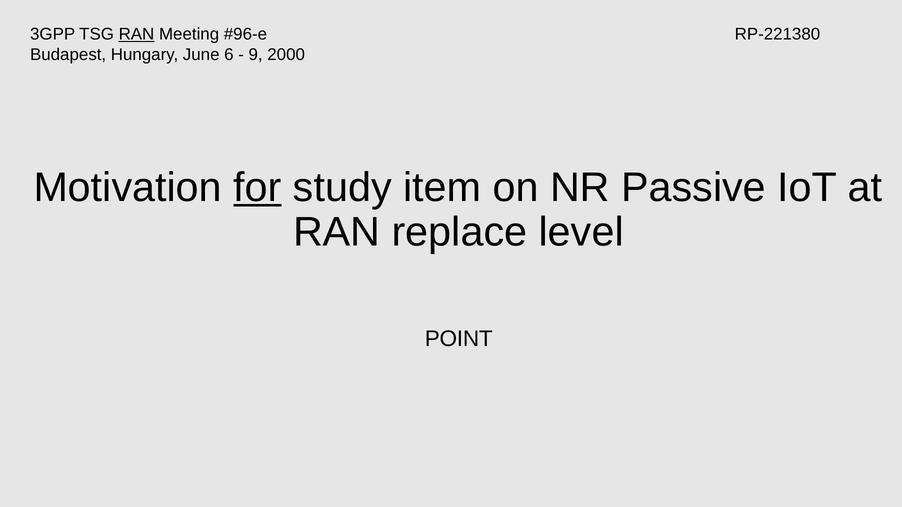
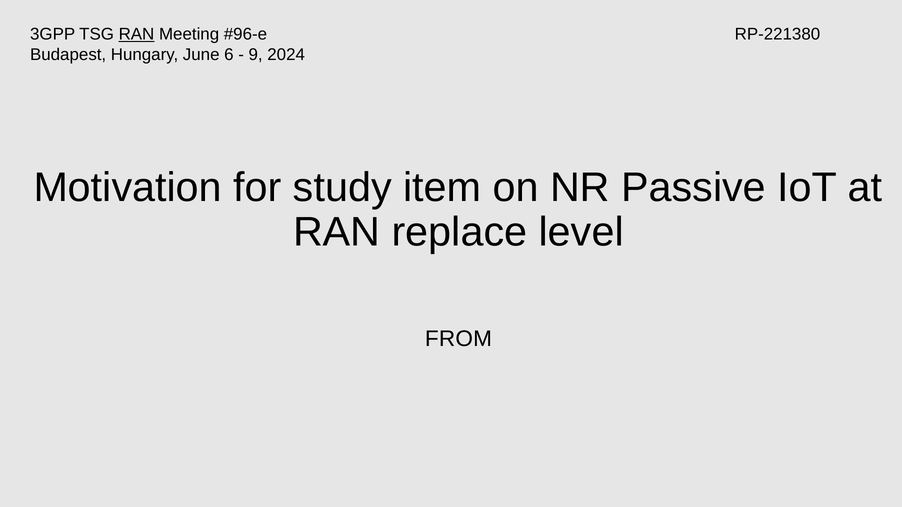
2000: 2000 -> 2024 (286, 55)
for underline: present -> none (257, 188)
POINT: POINT -> FROM (459, 339)
